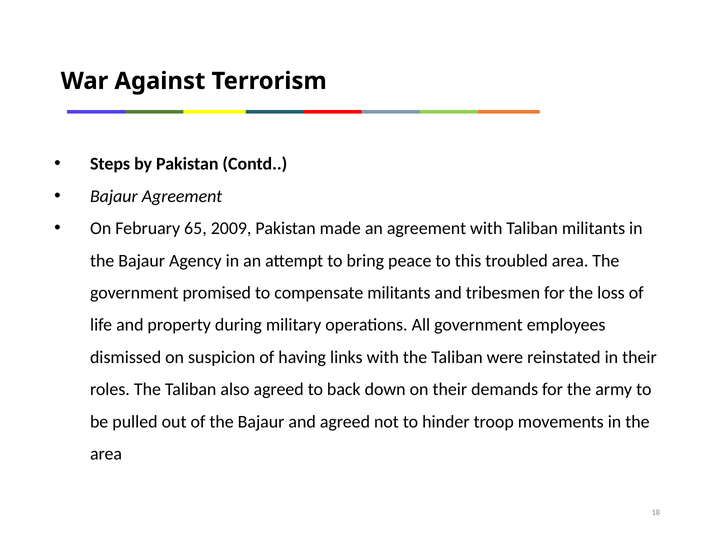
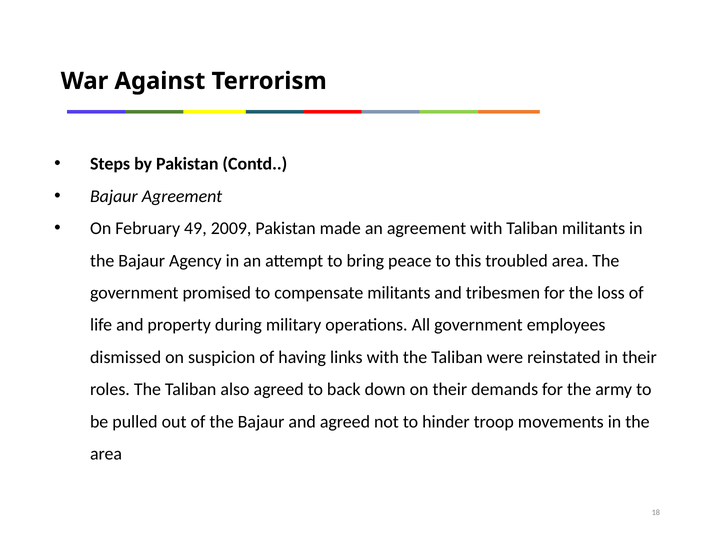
65: 65 -> 49 (195, 228)
